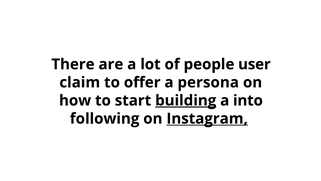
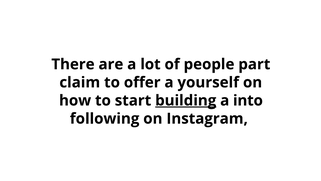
user: user -> part (254, 64)
persona: persona -> yourself (208, 82)
Instagram underline: present -> none (207, 118)
